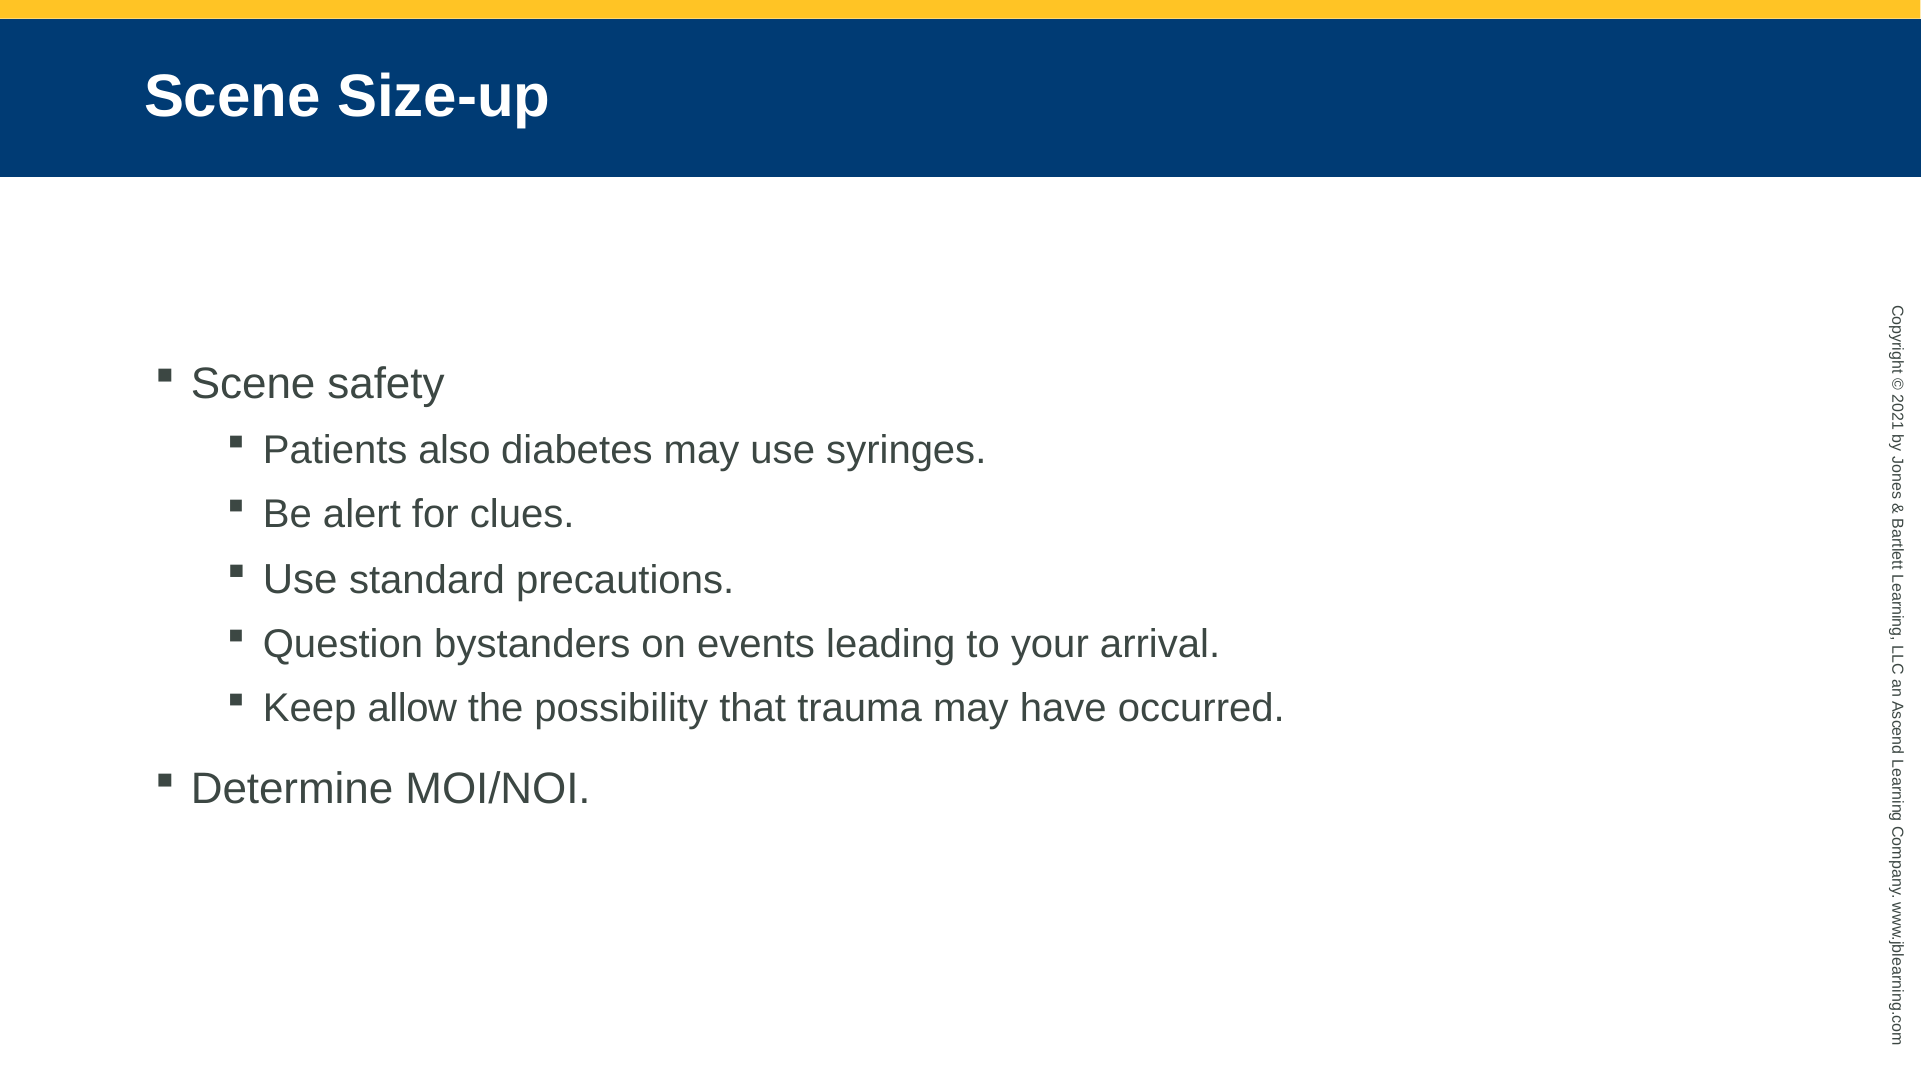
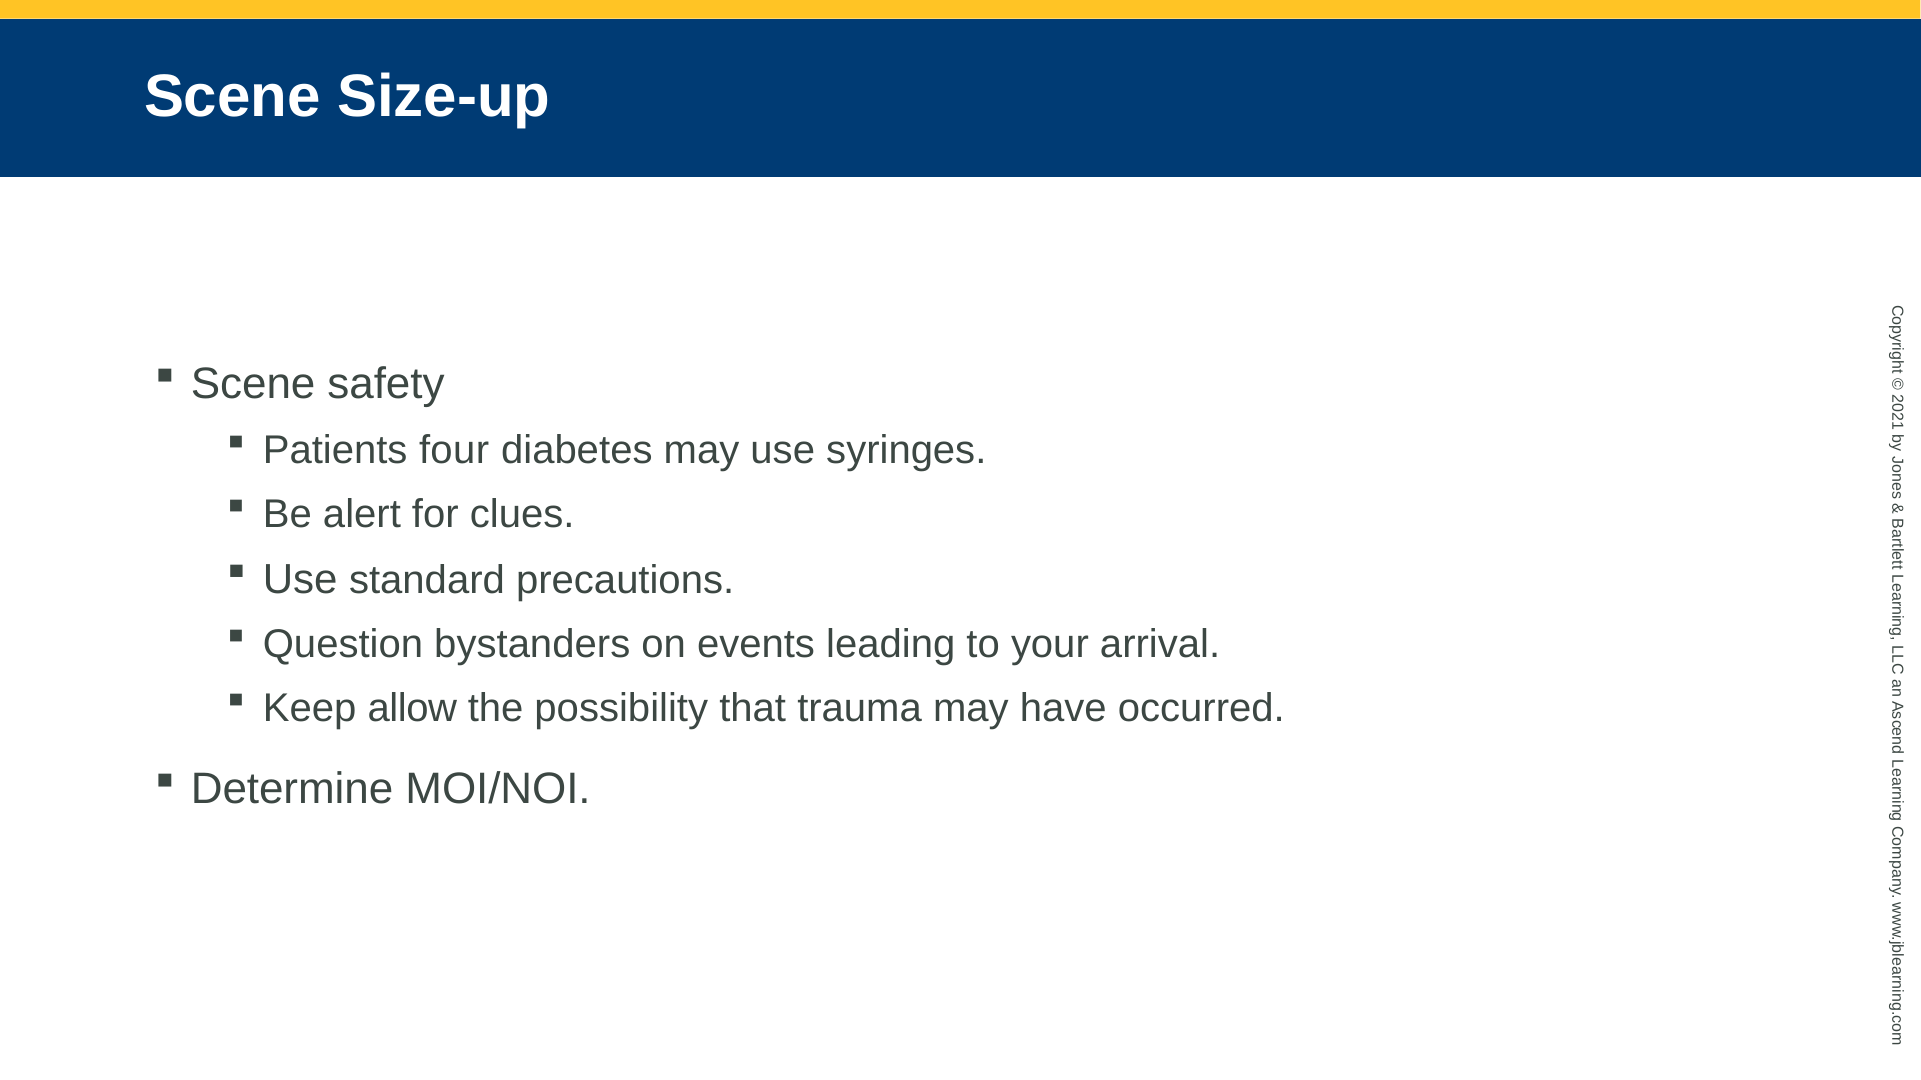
also: also -> four (454, 450)
